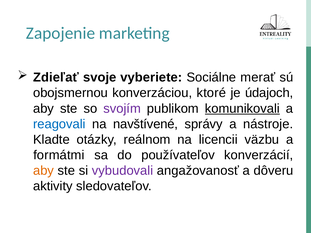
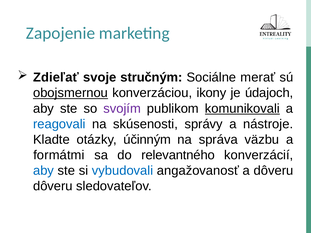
vyberiete: vyberiete -> stručným (151, 78)
obojsmernou underline: none -> present (71, 93)
ktoré: ktoré -> ikony (211, 93)
navštívené: navštívené -> skúsenosti (146, 124)
reálnom: reálnom -> účinným (147, 140)
licencii: licencii -> správa (218, 140)
používateľov: používateľov -> relevantného (178, 155)
aby colour: orange -> blue (44, 171)
vybudovali colour: purple -> blue (123, 171)
aktivity: aktivity -> dôveru (53, 186)
